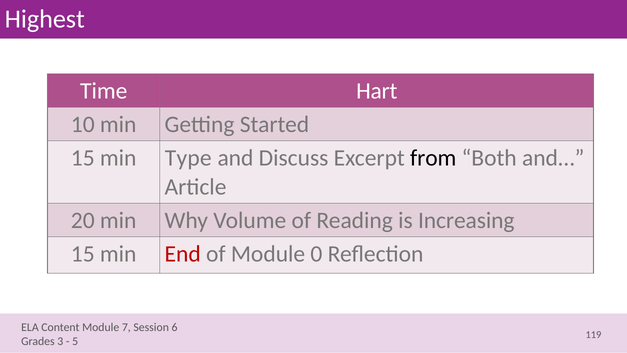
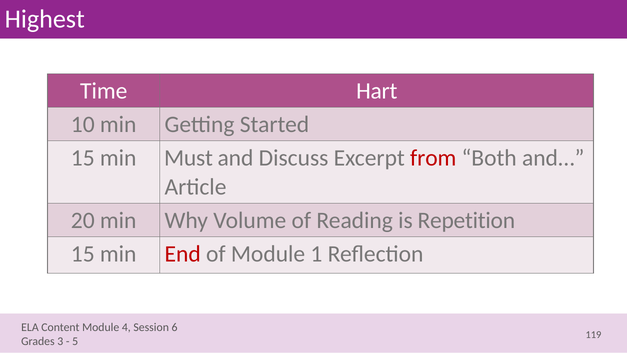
Type: Type -> Must (188, 158)
from colour: black -> red (433, 158)
Increasing: Increasing -> Repetition (466, 220)
0: 0 -> 1 (316, 254)
7: 7 -> 4 (126, 327)
